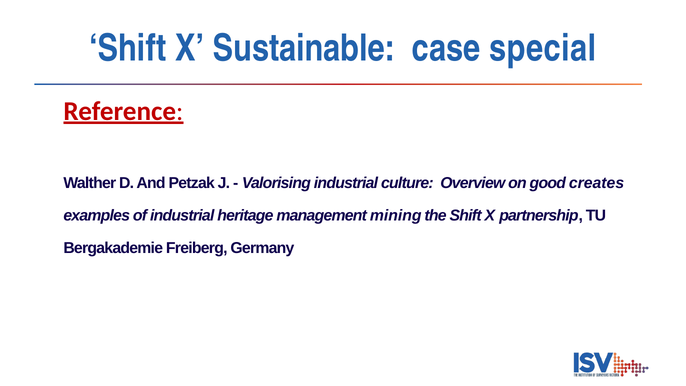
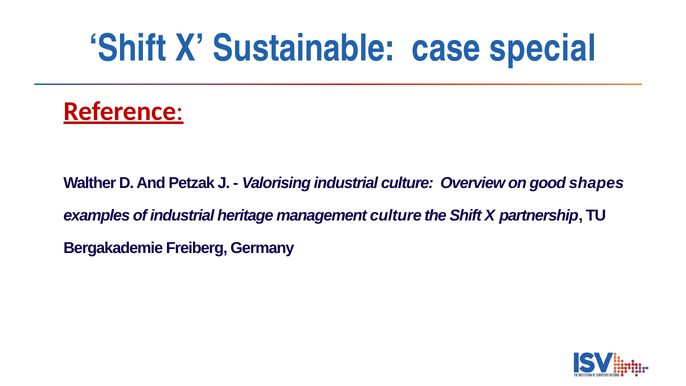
creates: creates -> shapes (596, 183)
management mining: mining -> culture (396, 216)
